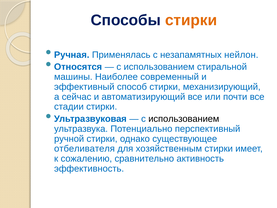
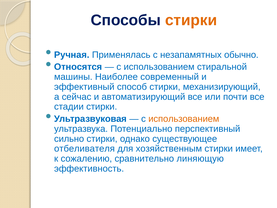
нейлон: нейлон -> обычно (241, 55)
использованием colour: black -> orange (184, 119)
ручной: ручной -> сильно (69, 139)
активность: активность -> линяющую (200, 159)
